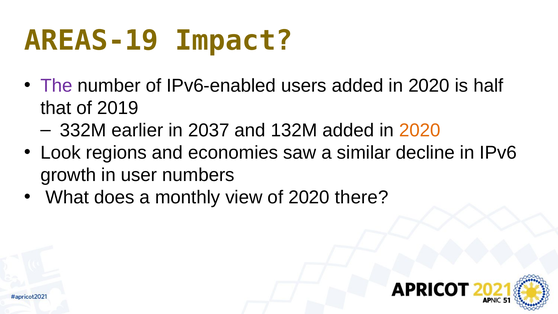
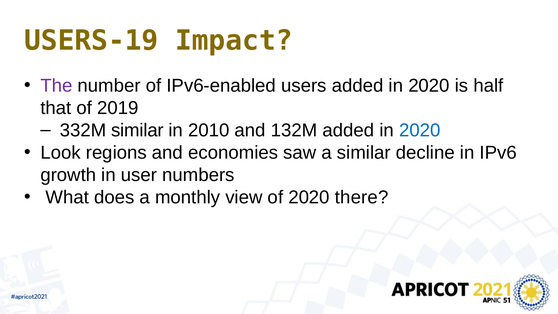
AREAS-19: AREAS-19 -> USERS-19 (91, 41)
332M earlier: earlier -> similar (138, 130)
2037: 2037 -> 2010 (209, 130)
2020 colour: orange -> blue (420, 130)
